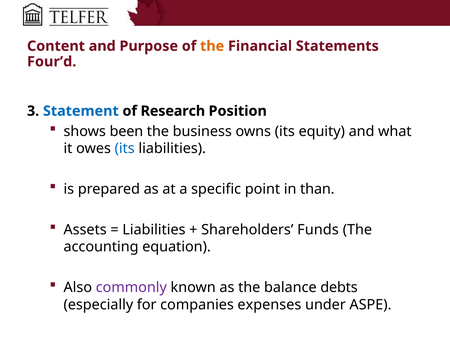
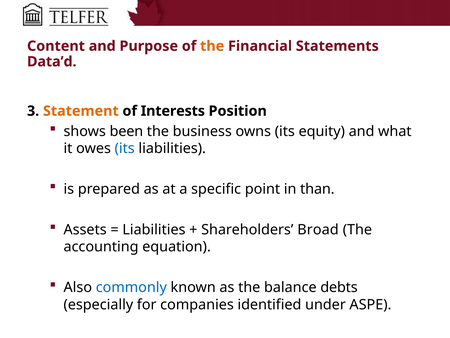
Four’d: Four’d -> Data’d (52, 62)
Statement colour: blue -> orange (81, 111)
Research: Research -> Interests (173, 111)
Funds: Funds -> Broad (318, 229)
commonly colour: purple -> blue (131, 287)
expenses: expenses -> identified (269, 304)
